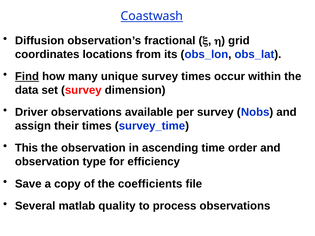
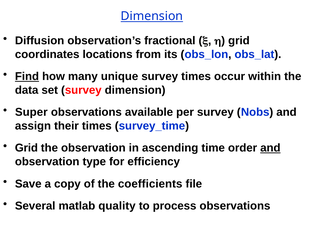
Coastwash: Coastwash -> Dimension (152, 16)
Driver: Driver -> Super (31, 112)
This: This -> Grid (26, 148)
and underline: none -> present (270, 148)
